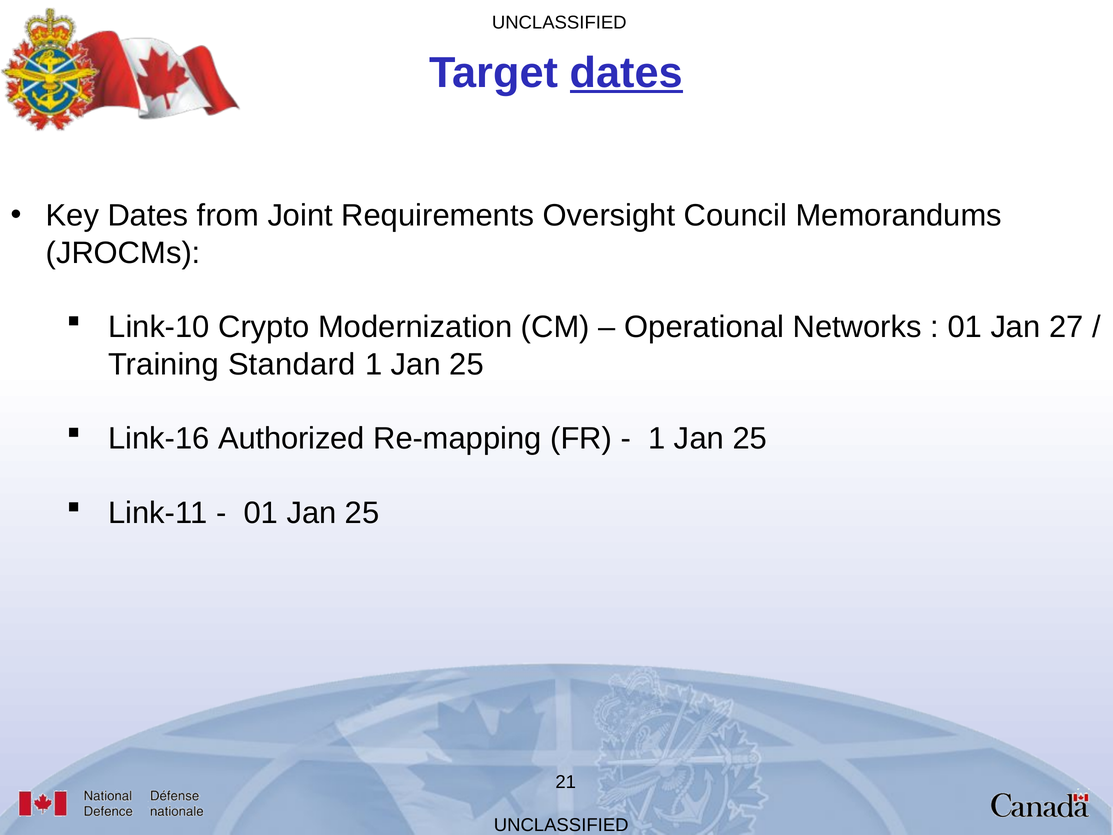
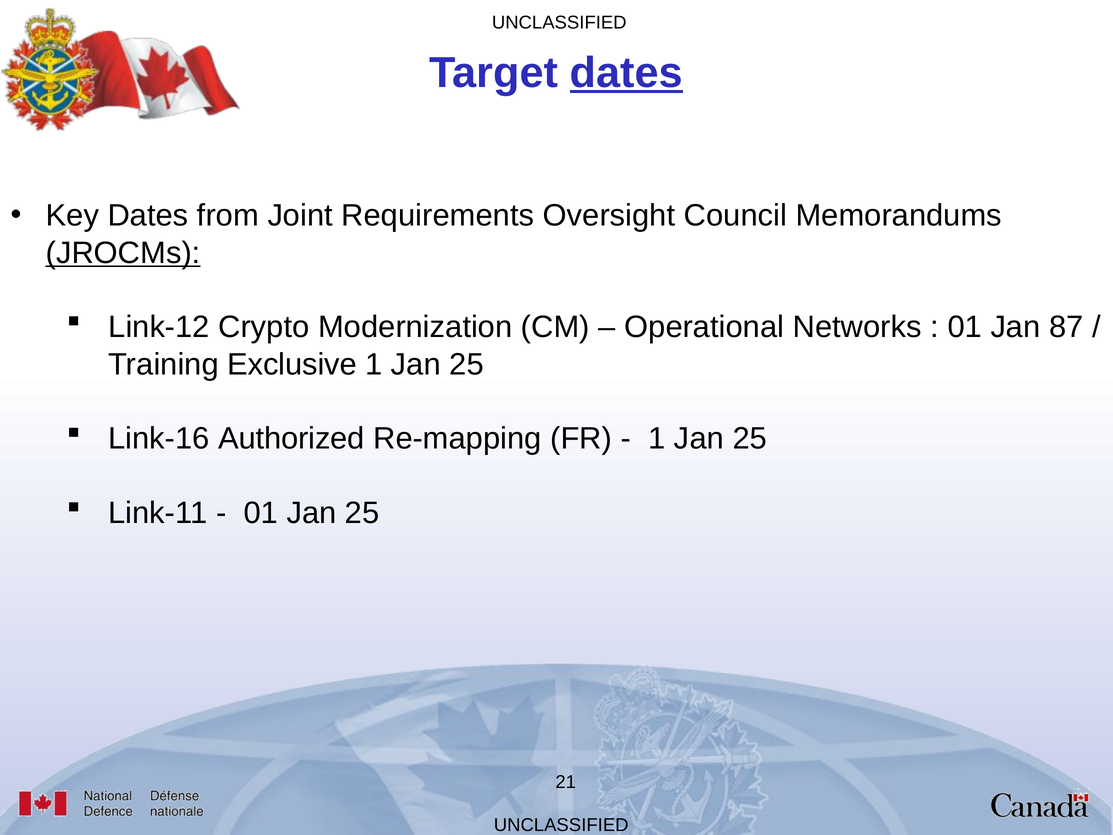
JROCMs underline: none -> present (123, 253)
Link-10: Link-10 -> Link-12 (159, 327)
27: 27 -> 87 (1066, 327)
Standard: Standard -> Exclusive (292, 364)
